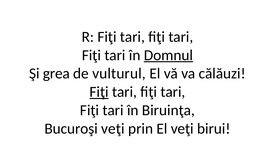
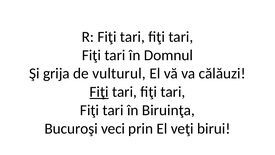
Domnul underline: present -> none (168, 55)
grea: grea -> grija (56, 73)
Bucuroşi veţi: veţi -> veci (113, 128)
